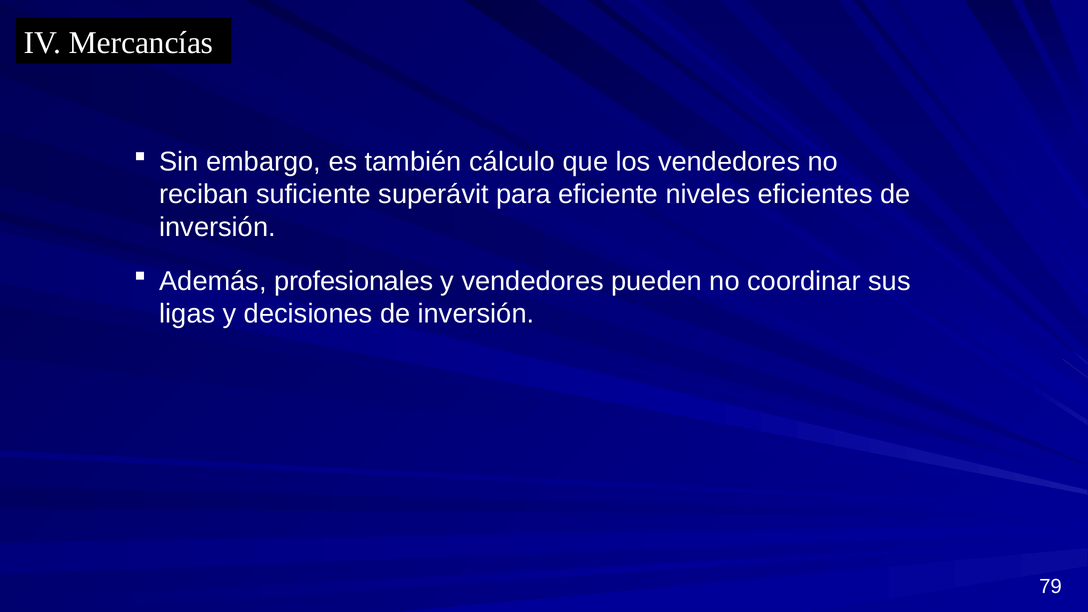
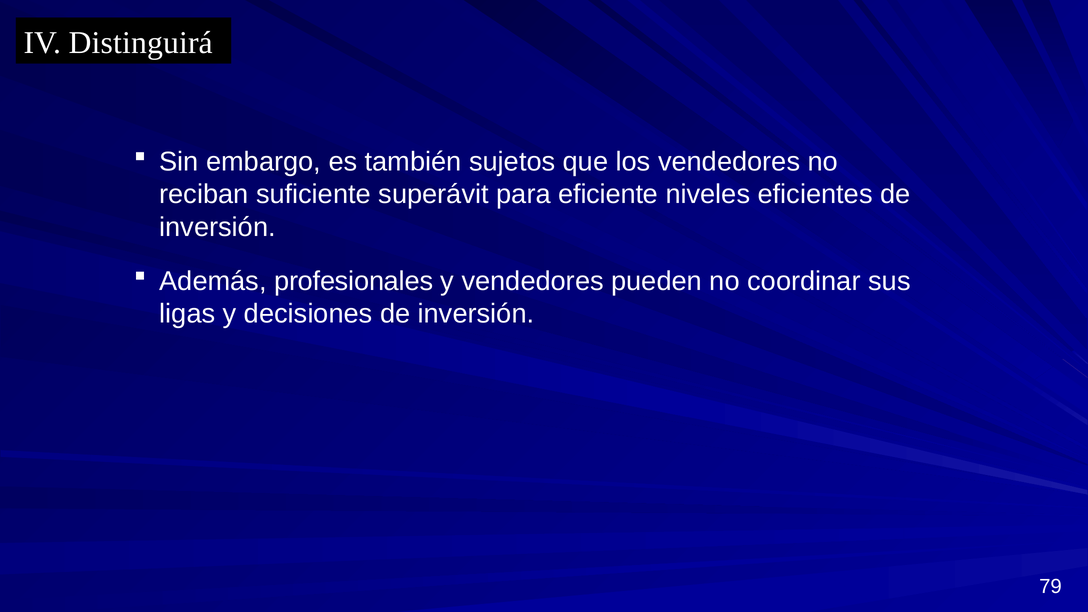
Mercancías: Mercancías -> Distinguirá (141, 43)
cálculo: cálculo -> sujetos (512, 162)
